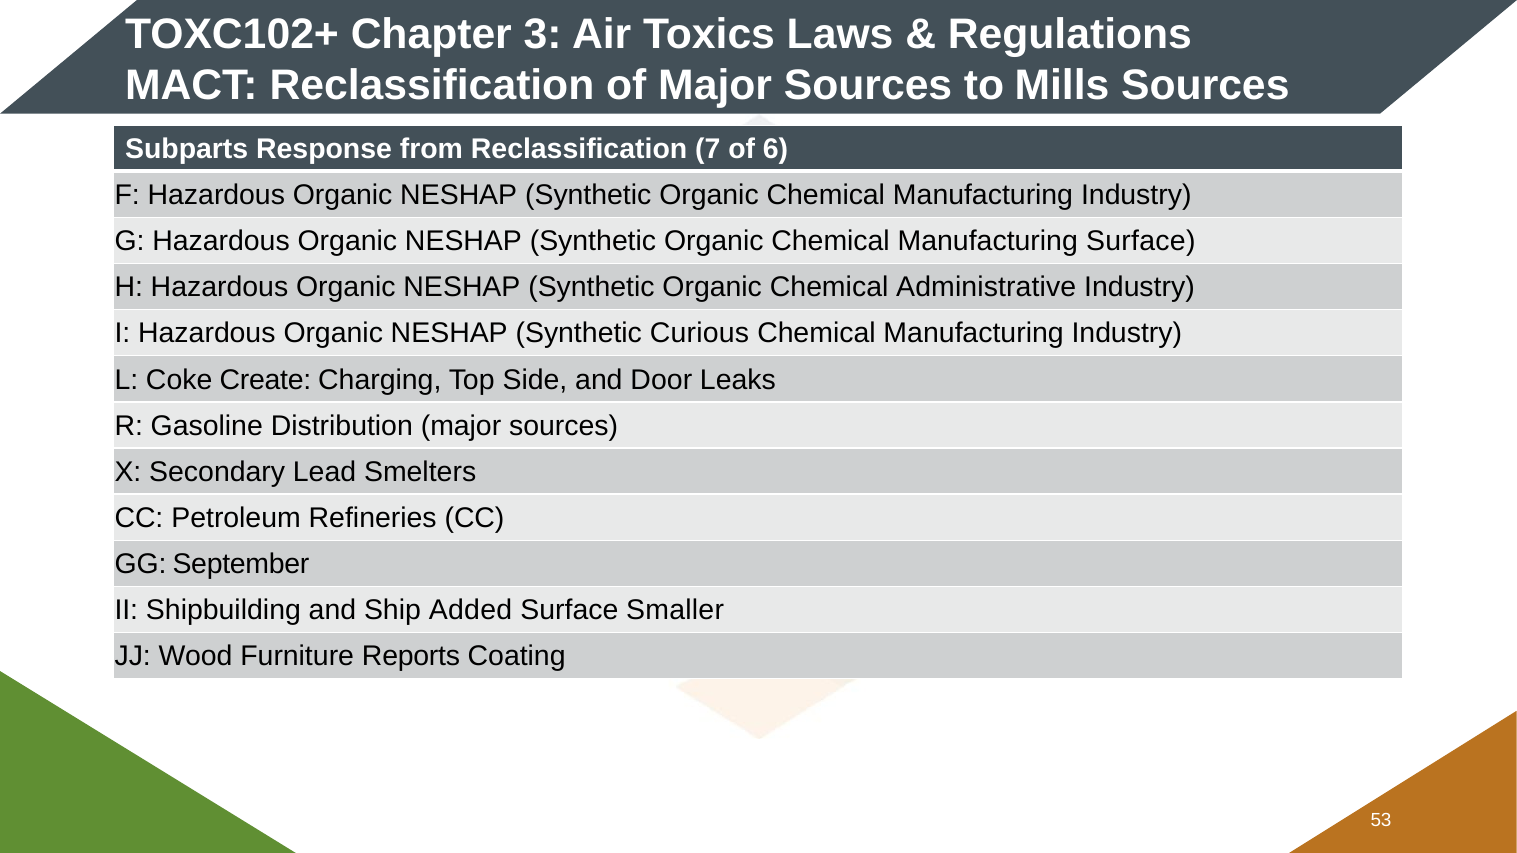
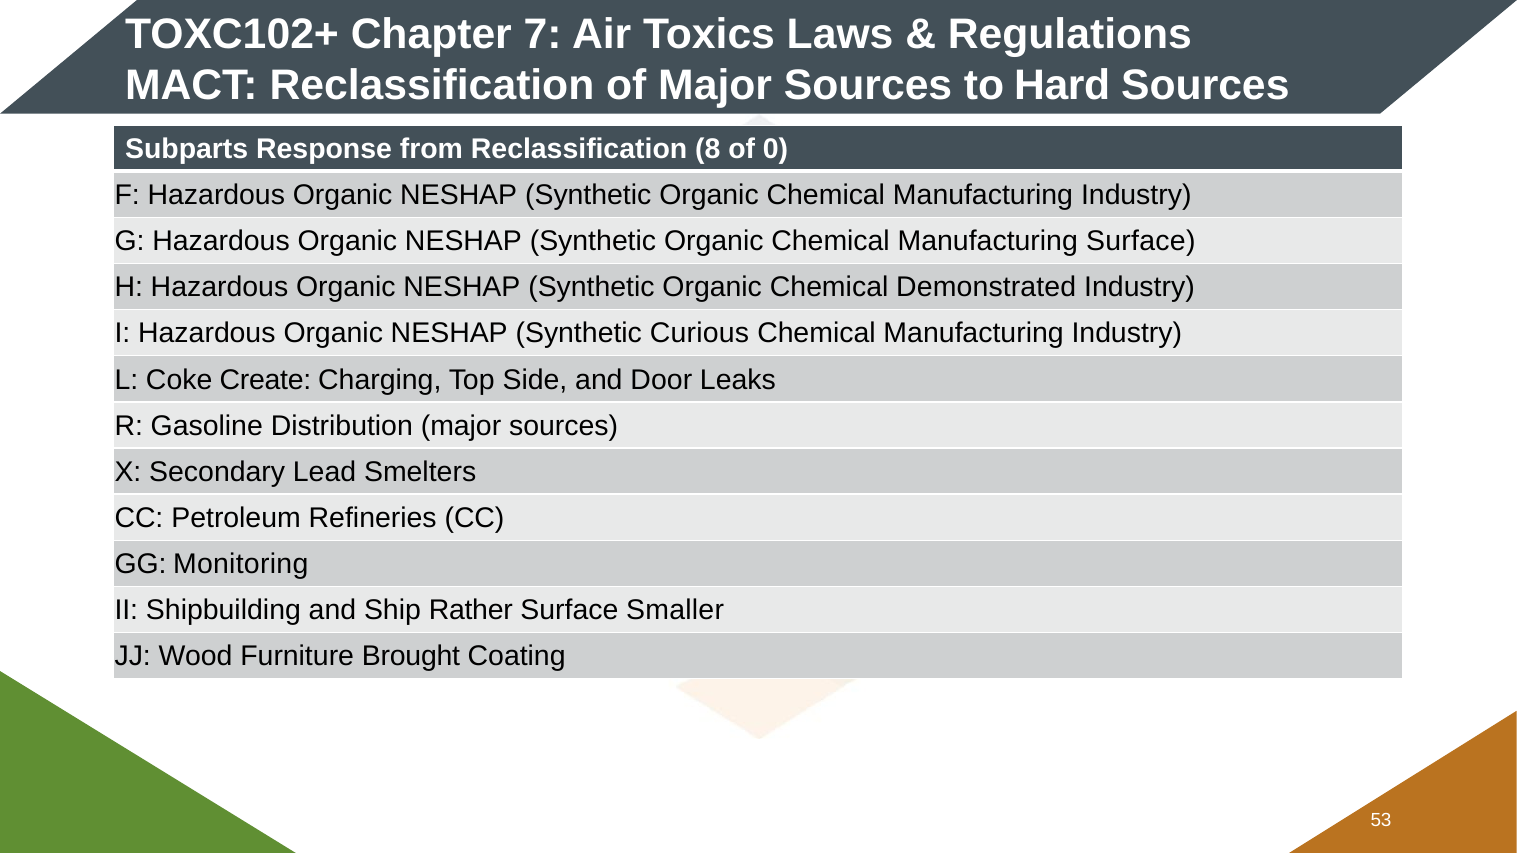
3: 3 -> 7 (543, 34)
Mills: Mills -> Hard (1062, 85)
7: 7 -> 8 (708, 149)
6: 6 -> 0 (776, 149)
Administrative: Administrative -> Demonstrated (986, 288)
September: September -> Monitoring (241, 564)
Added: Added -> Rather (471, 611)
Reports: Reports -> Brought (411, 657)
